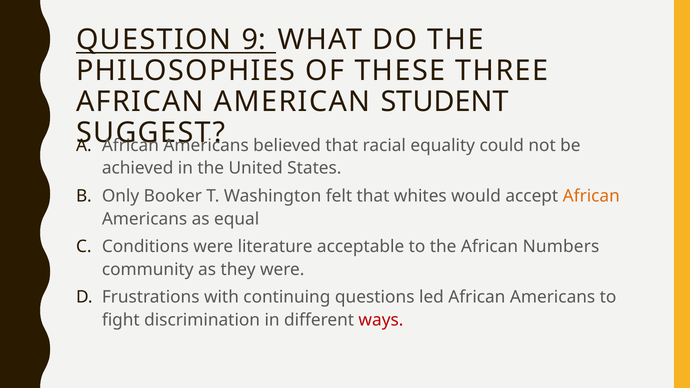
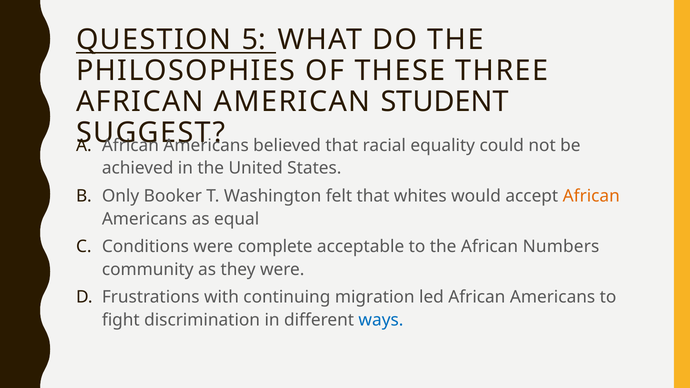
9: 9 -> 5 (254, 40)
literature: literature -> complete (275, 247)
questions: questions -> migration (375, 297)
ways colour: red -> blue (381, 320)
